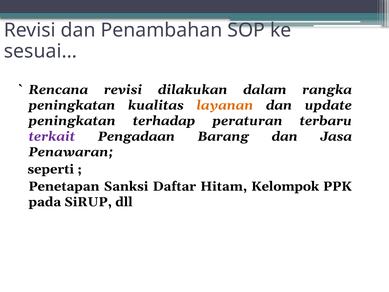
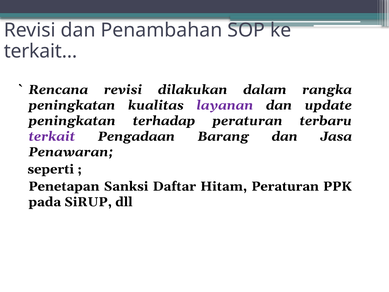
sesuai…: sesuai… -> terkait… (40, 51)
layanan colour: orange -> purple (225, 105)
Hitam Kelompok: Kelompok -> Peraturan (285, 186)
